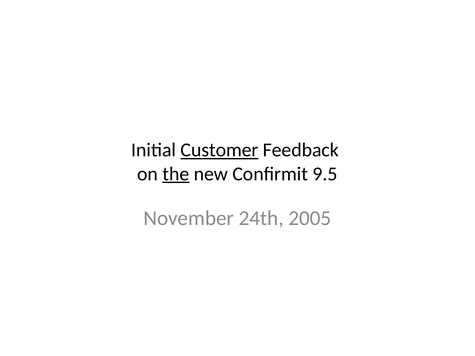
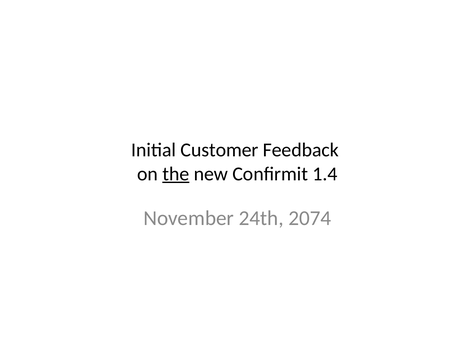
Customer underline: present -> none (220, 150)
9.5: 9.5 -> 1.4 (325, 174)
2005: 2005 -> 2074 (310, 218)
